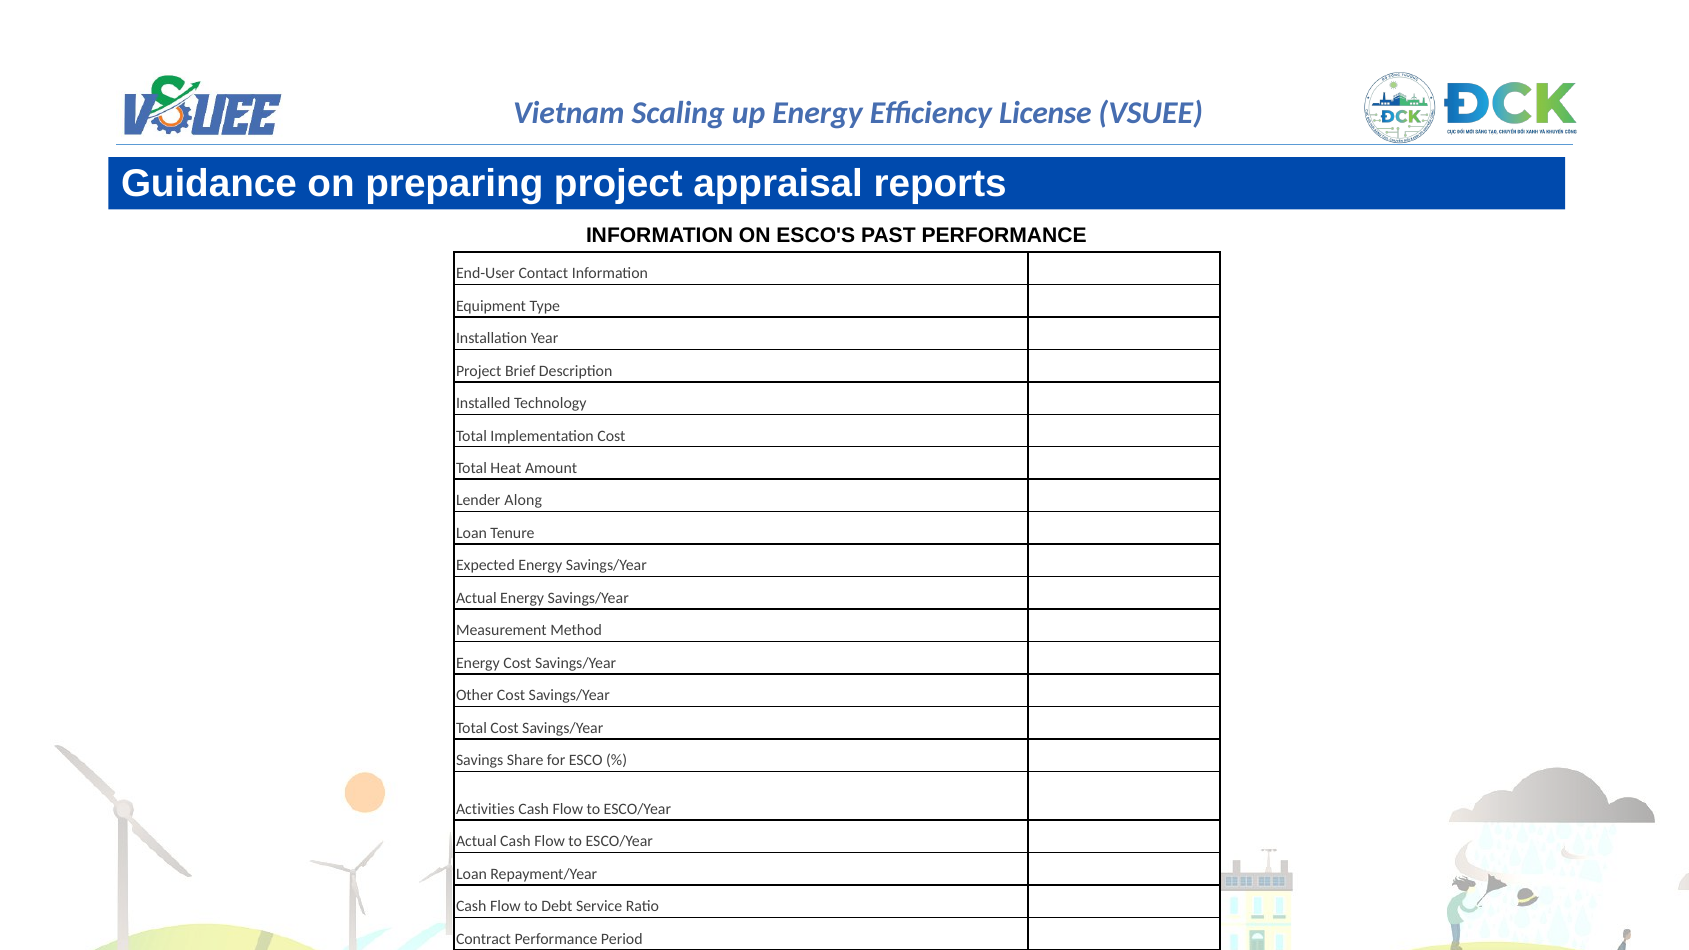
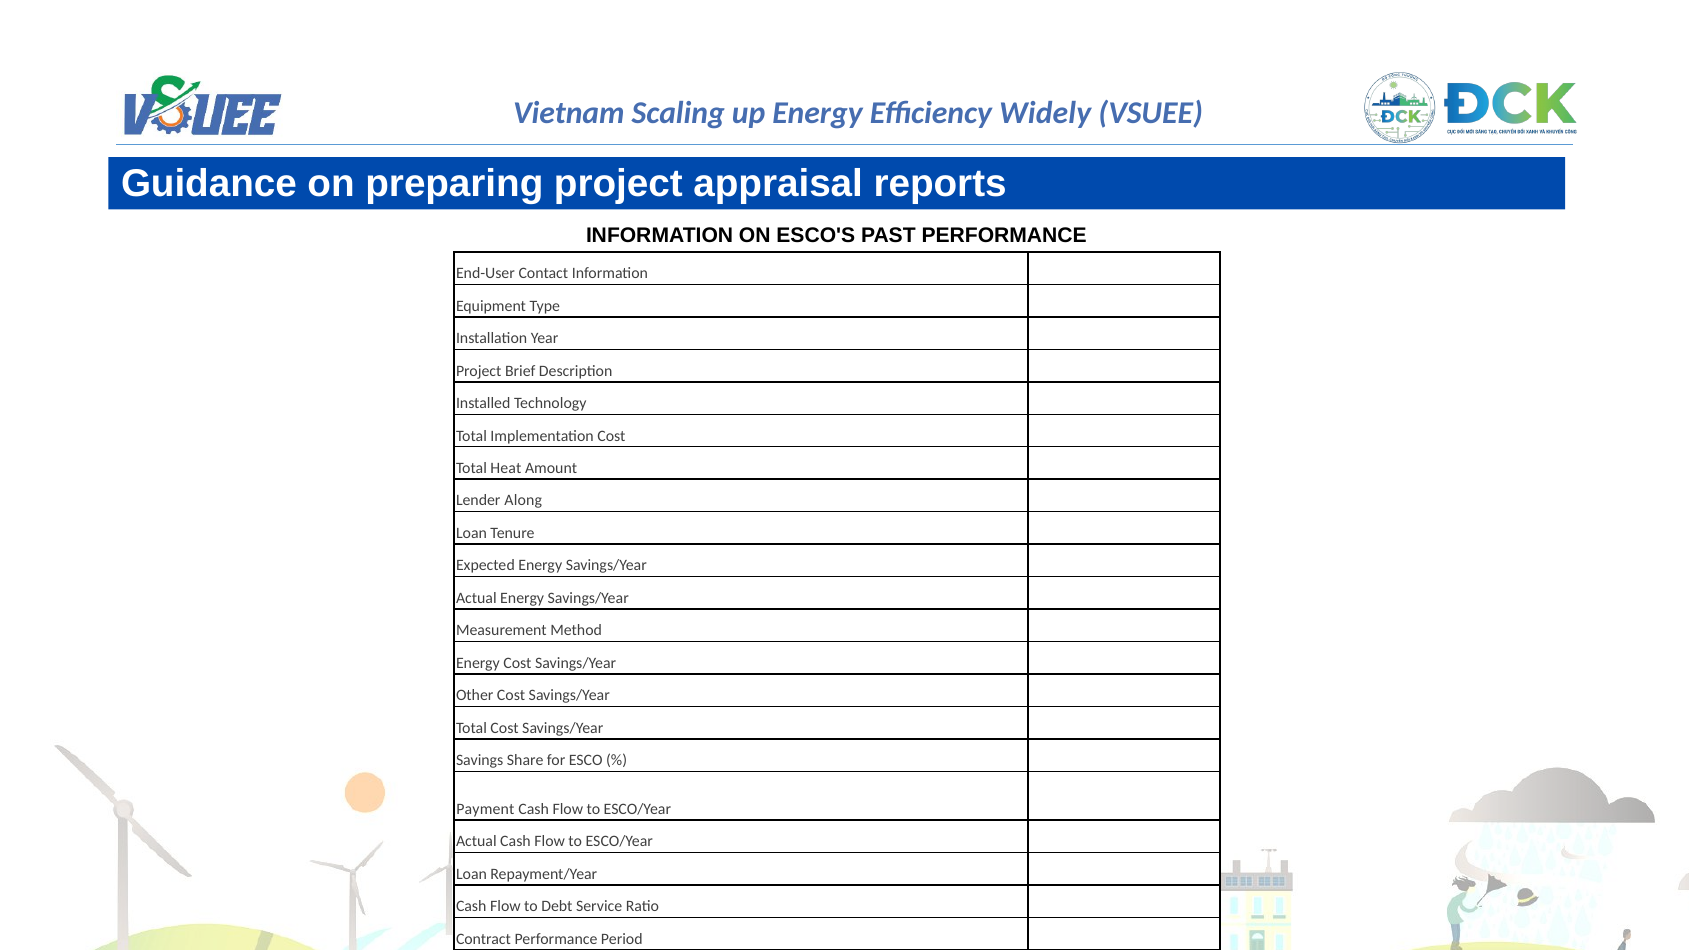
License: License -> Widely (1045, 113)
Activities: Activities -> Payment (485, 809)
